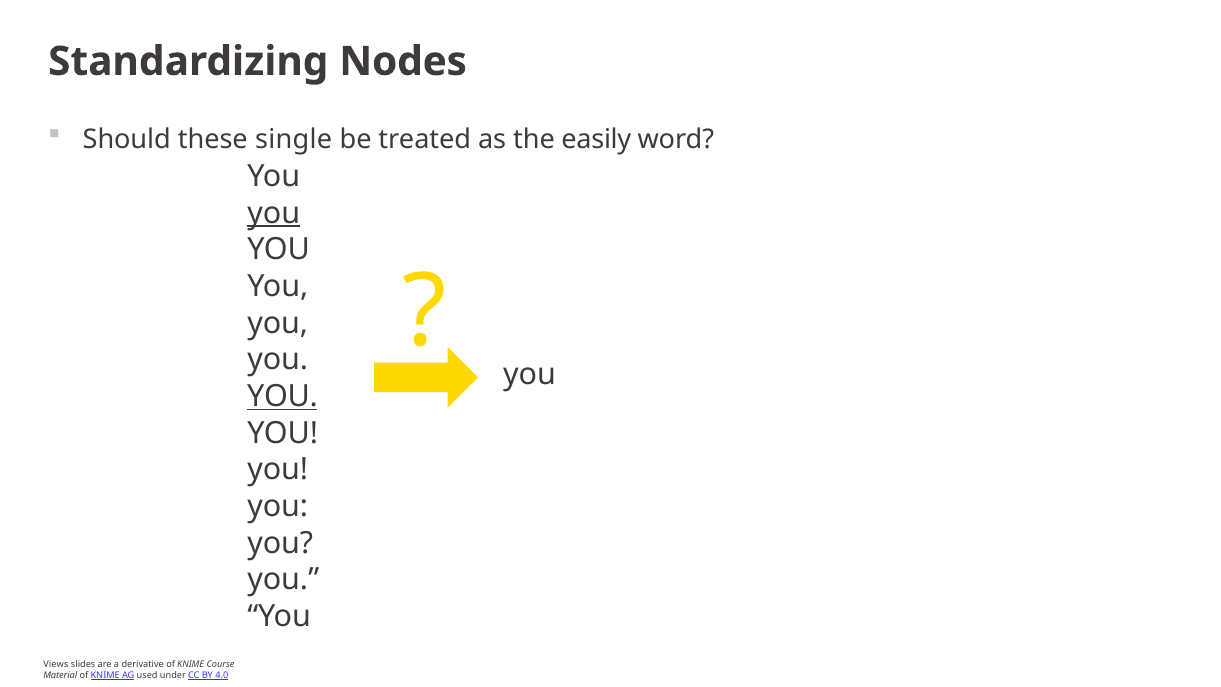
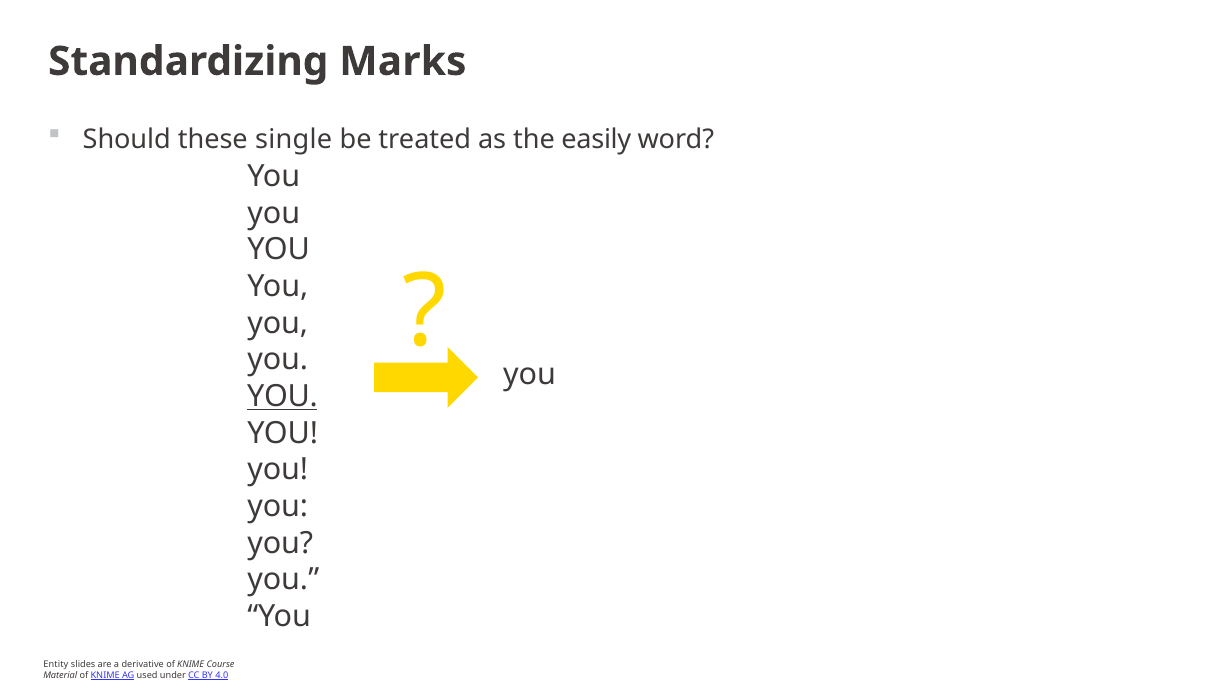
Nodes: Nodes -> Marks (403, 62)
you underline: present -> none (274, 213)
Views: Views -> Entity (56, 664)
